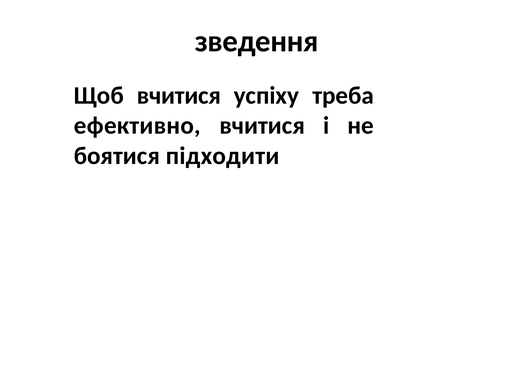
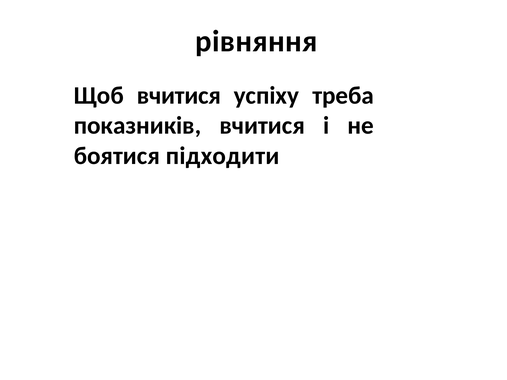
зведення: зведення -> рівняння (256, 41)
ефективно: ефективно -> показників (137, 126)
